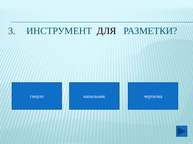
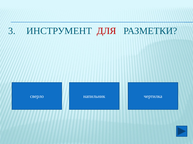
ДЛЯ colour: black -> red (106, 31)
